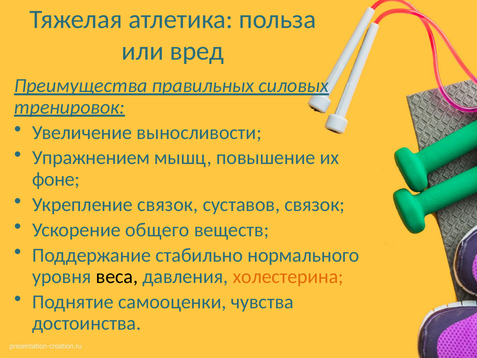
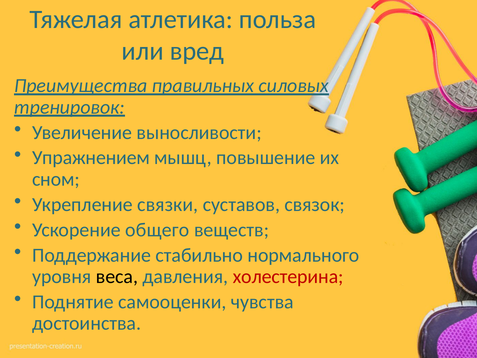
фоне: фоне -> сном (56, 179)
Укрепление связок: связок -> связки (168, 204)
холестерина colour: orange -> red (288, 276)
